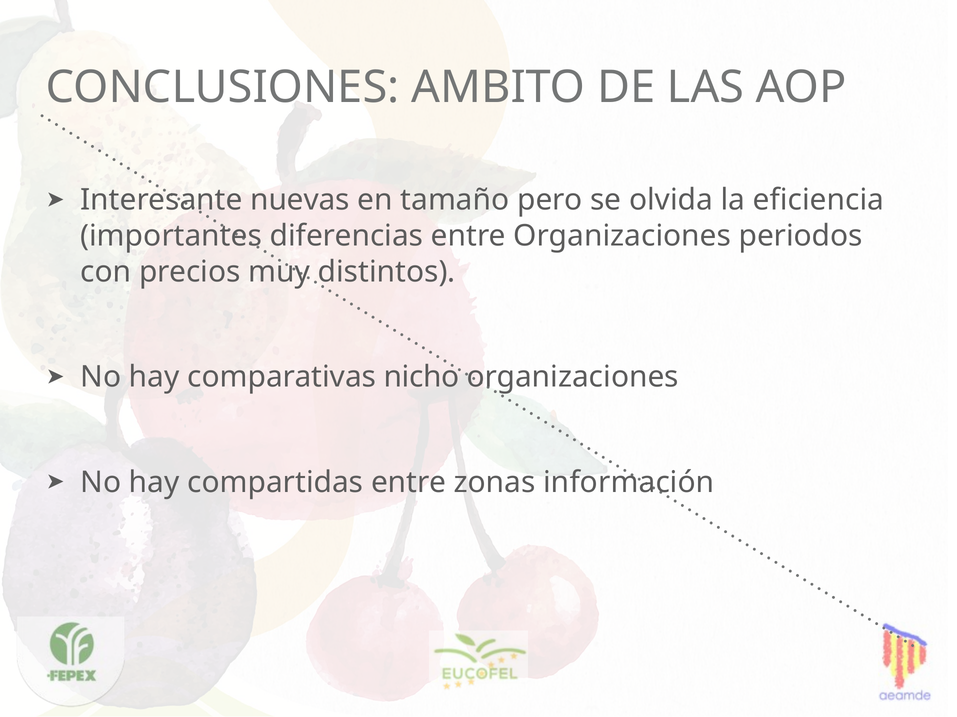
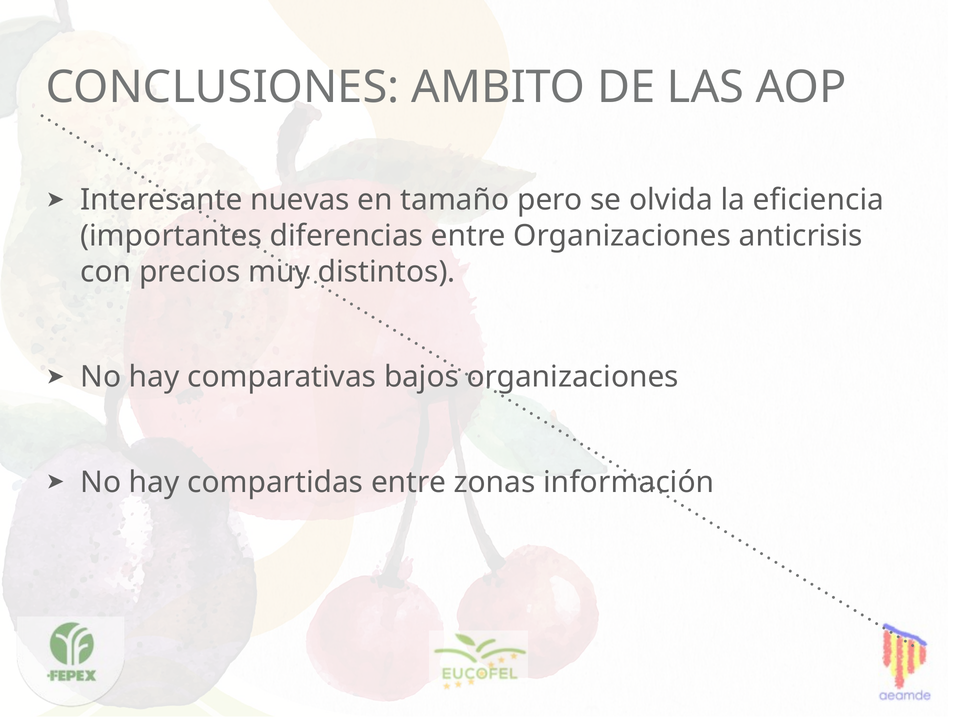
periodos: periodos -> anticrisis (801, 236)
nicho: nicho -> bajos (421, 377)
